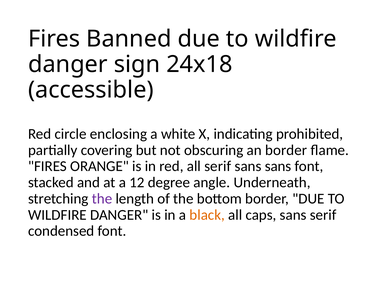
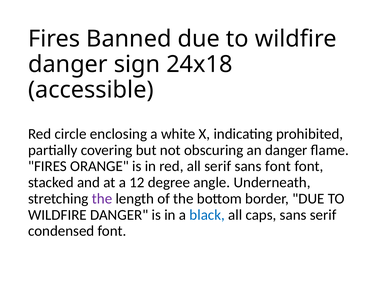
an border: border -> danger (286, 150)
sans sans: sans -> font (278, 166)
black colour: orange -> blue (207, 215)
